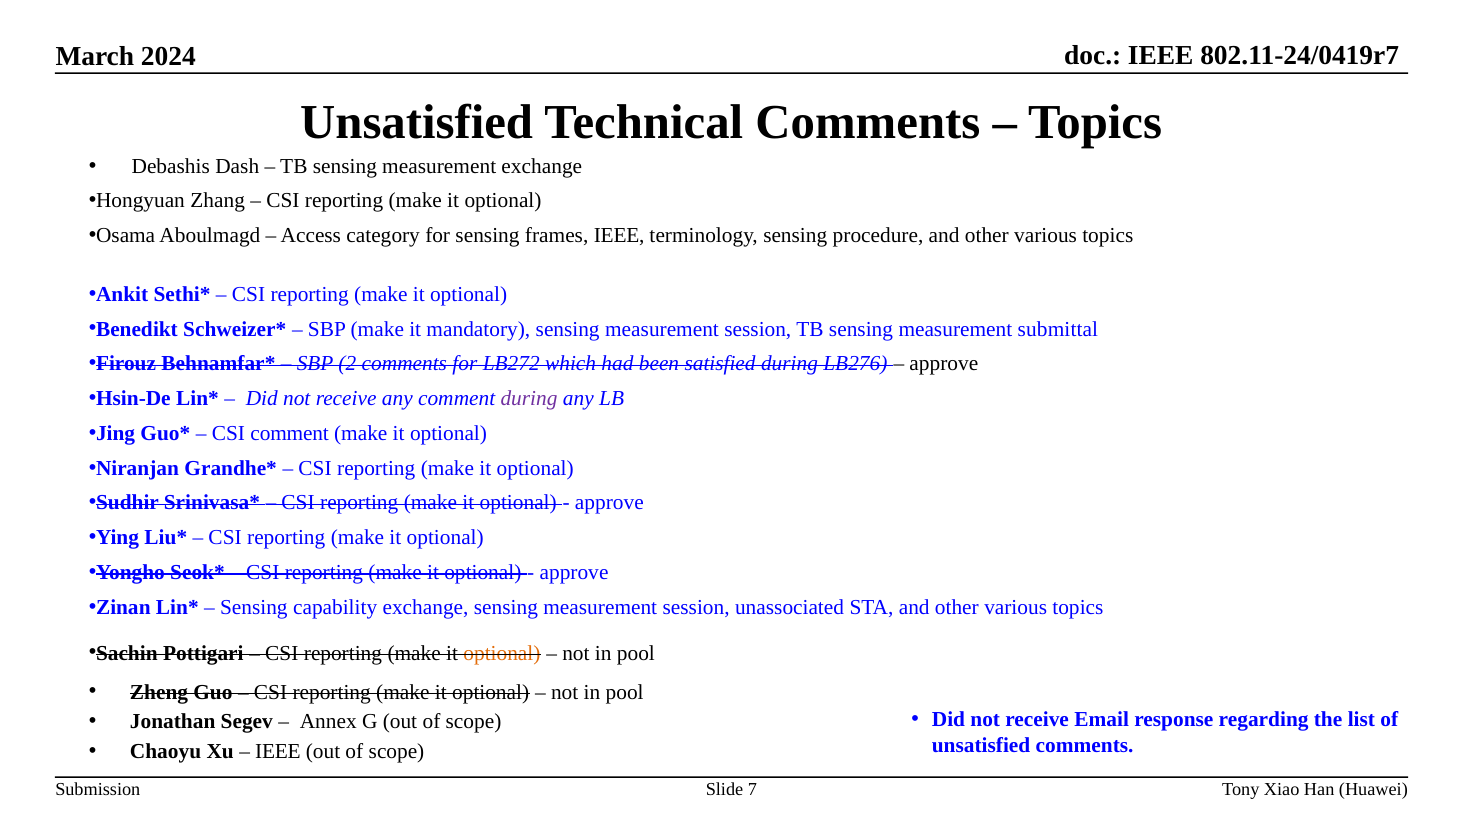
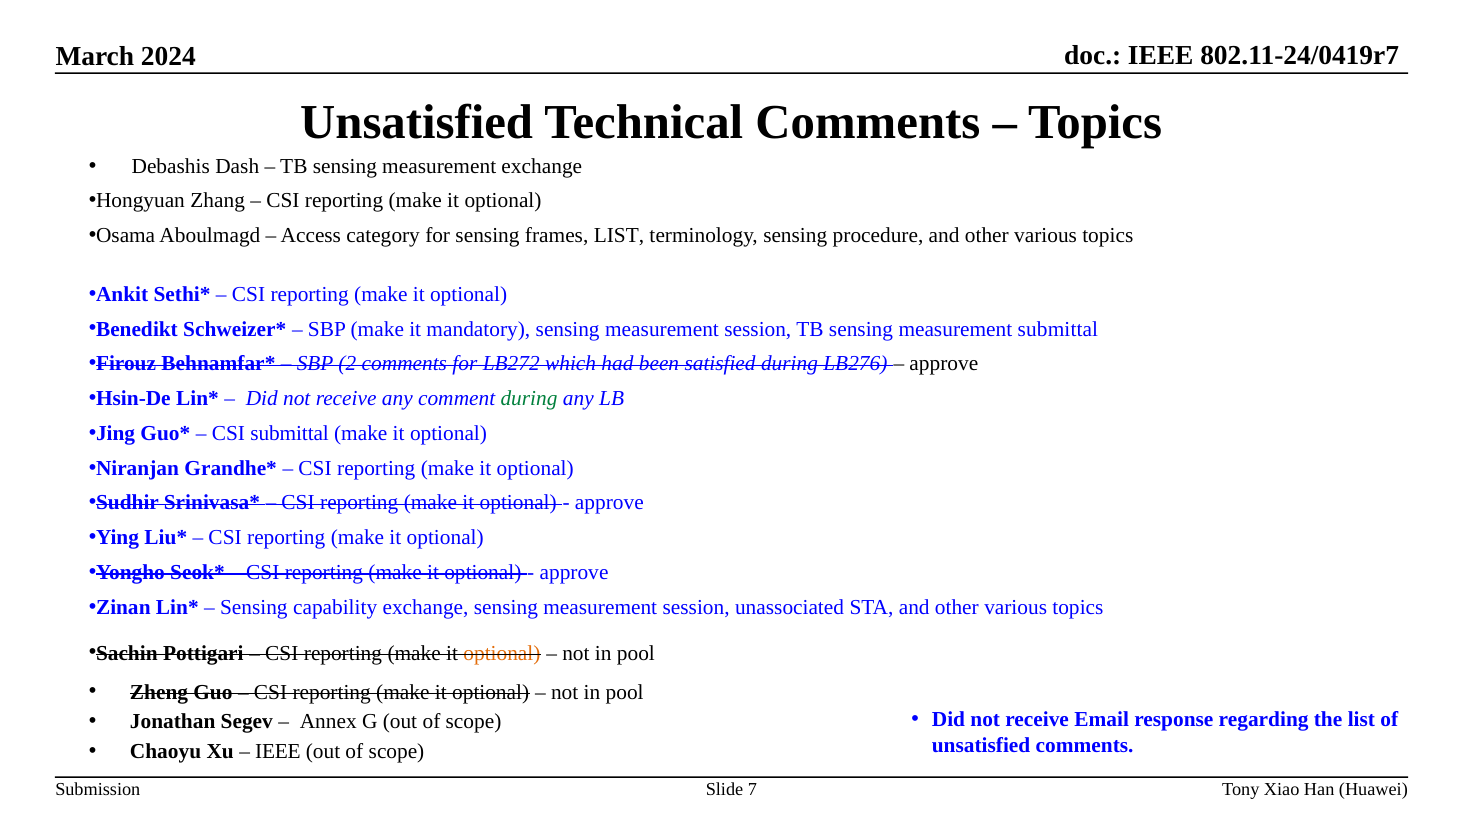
frames IEEE: IEEE -> LIST (619, 236)
during colour: purple -> green (529, 399)
CSI comment: comment -> submittal (290, 433)
